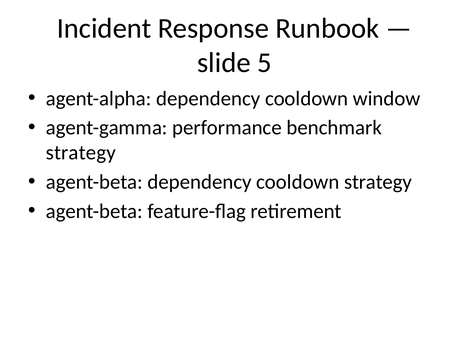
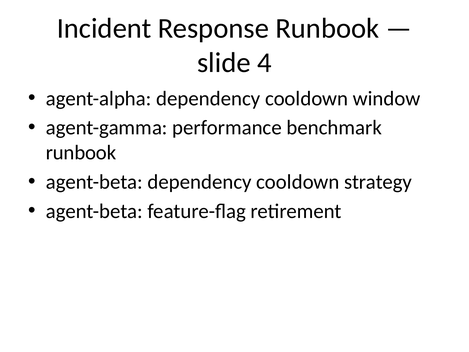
5: 5 -> 4 (264, 63)
strategy: strategy -> runbook (81, 153)
